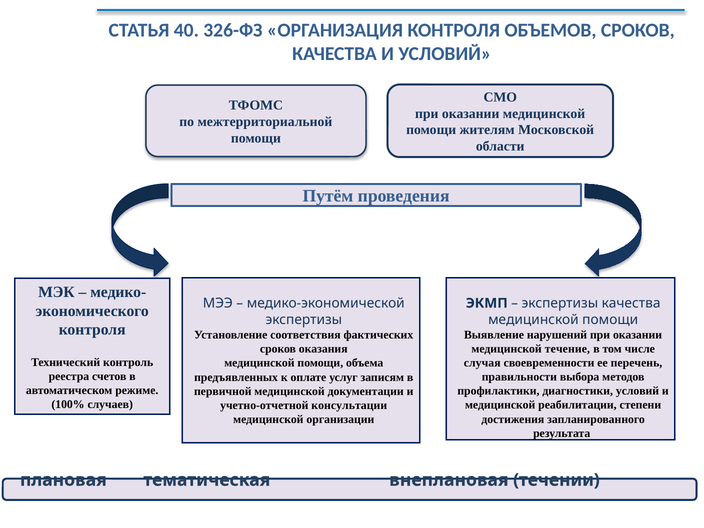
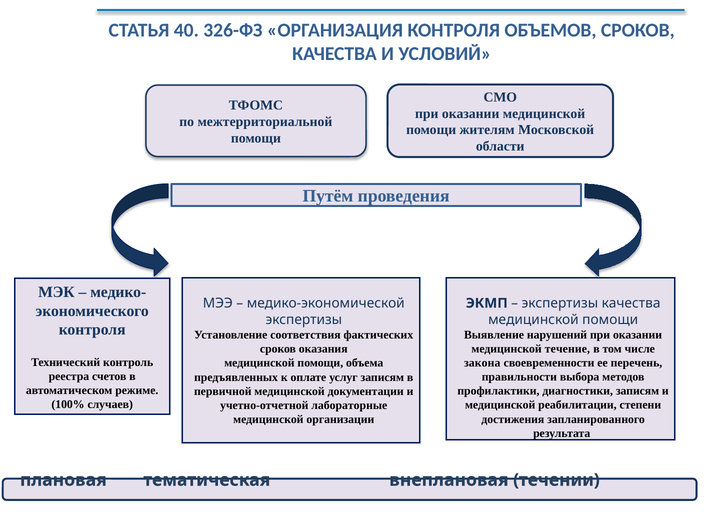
случая: случая -> закона (482, 363)
диагностики условий: условий -> записям (638, 391)
консультации: консультации -> лабораторные (349, 405)
